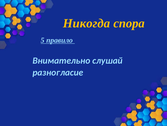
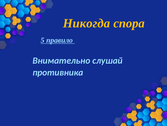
разногласие: разногласие -> противника (58, 72)
